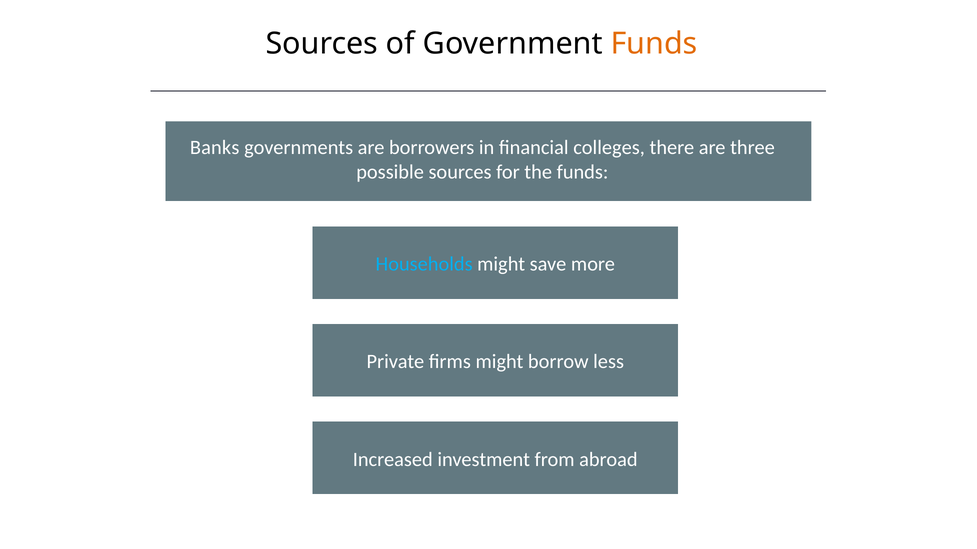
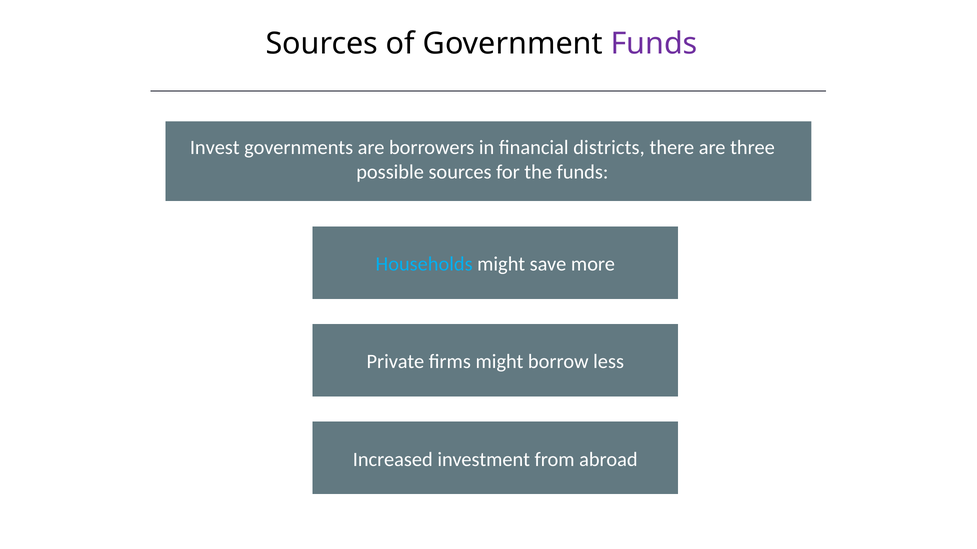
Funds colour: orange -> purple (654, 44)
Banks: Banks -> Invest (215, 148)
colleges: colleges -> districts (609, 148)
